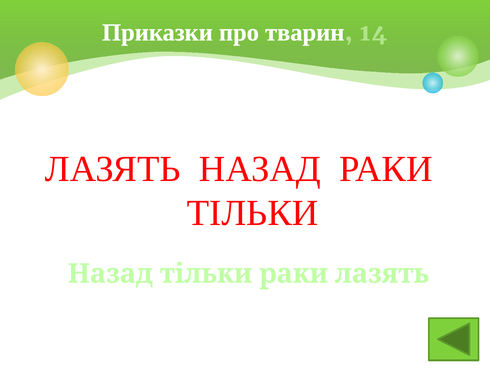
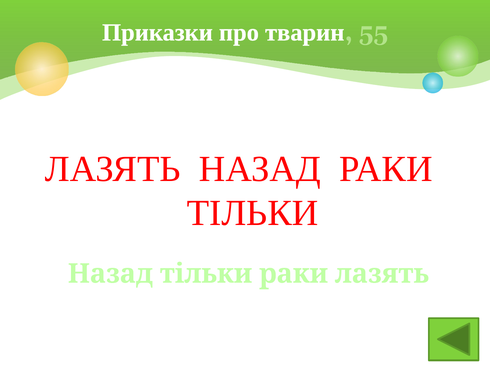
14: 14 -> 55 (373, 32)
